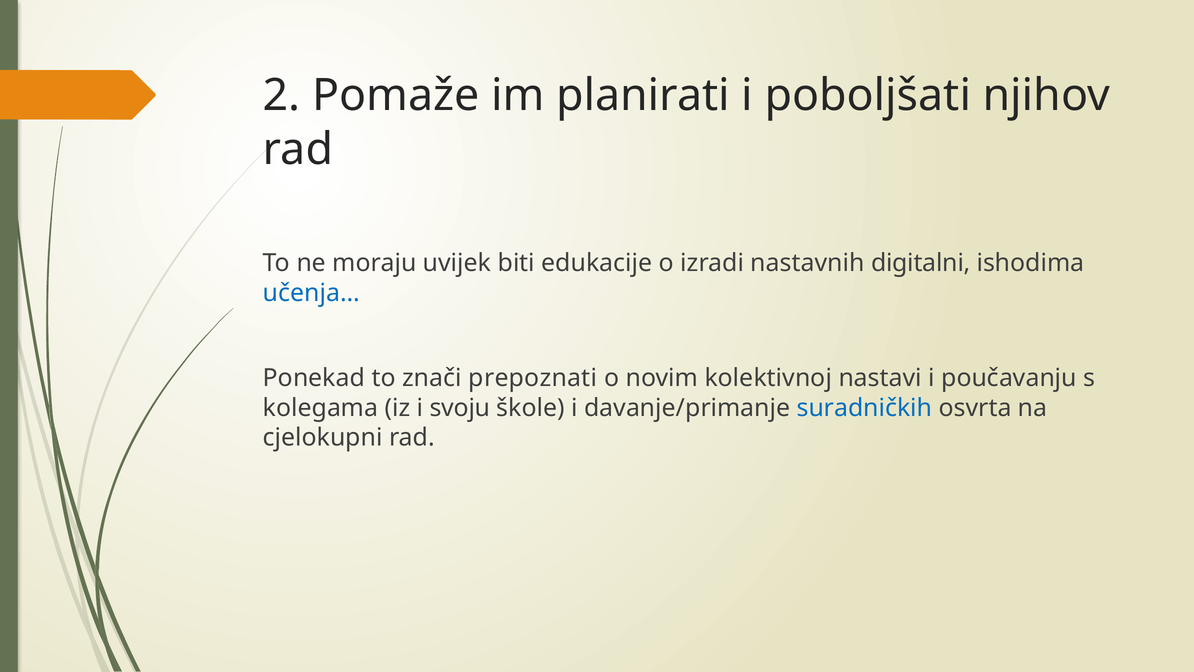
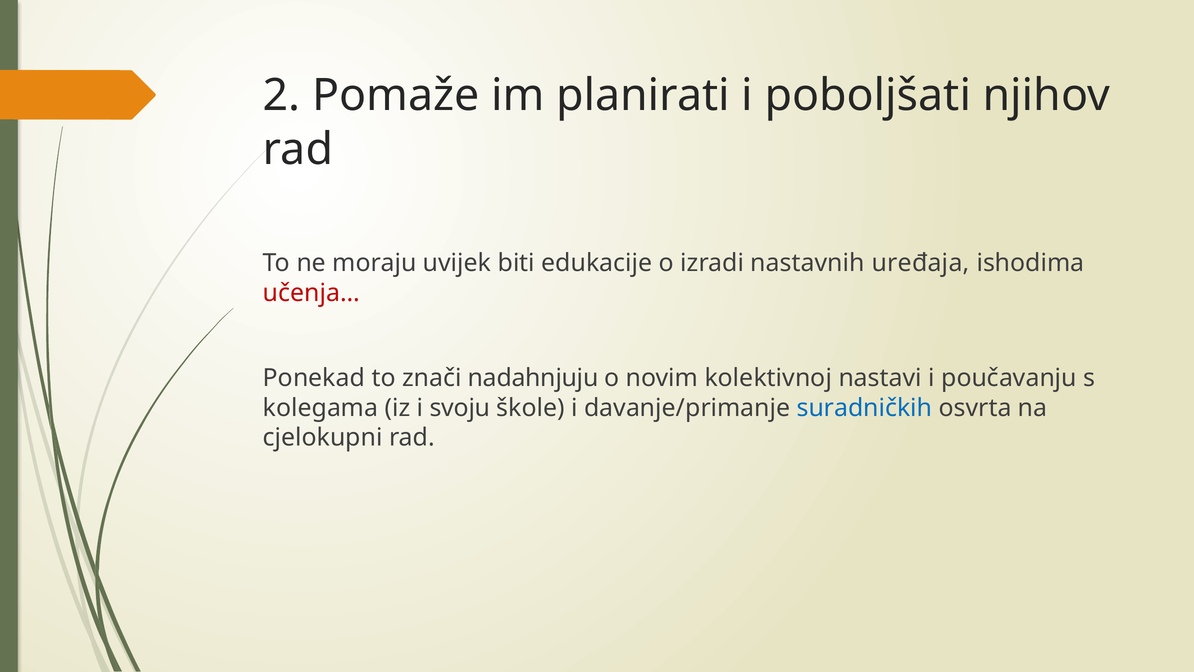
digitalni: digitalni -> uređaja (921, 263)
učenja… colour: blue -> red (311, 293)
prepoznati: prepoznati -> nadahnjuju (533, 378)
